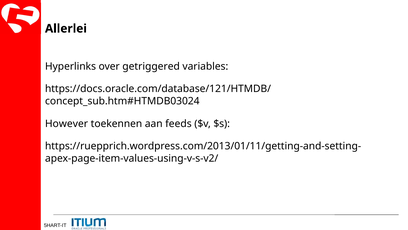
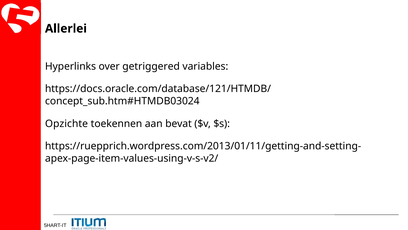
However: However -> Opzichte (67, 123)
feeds: feeds -> bevat (179, 123)
